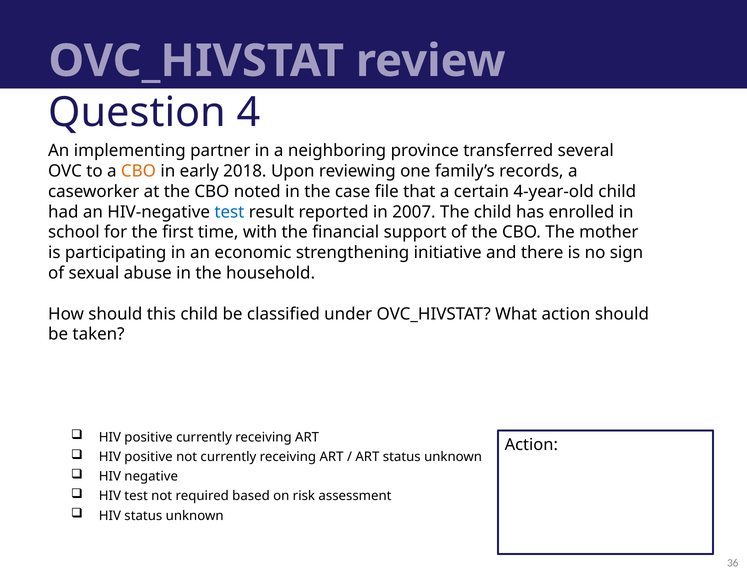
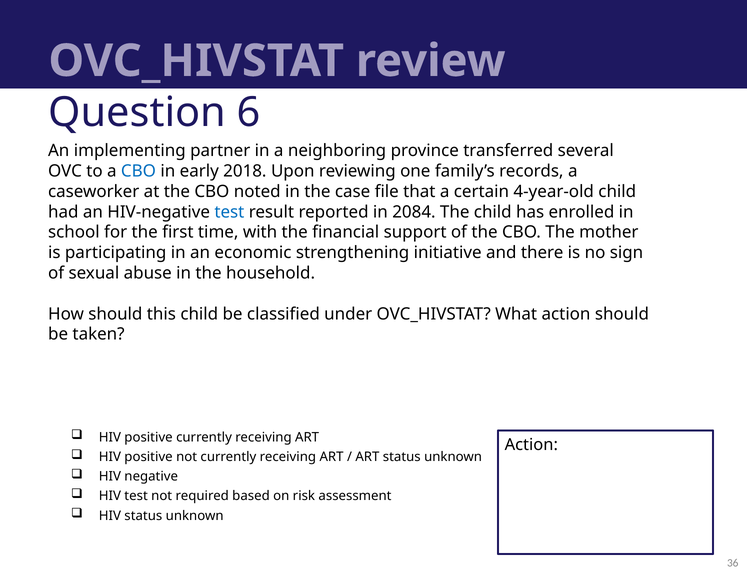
4: 4 -> 6 (249, 112)
CBO colour: orange -> blue (138, 171)
2007: 2007 -> 2084 (414, 212)
